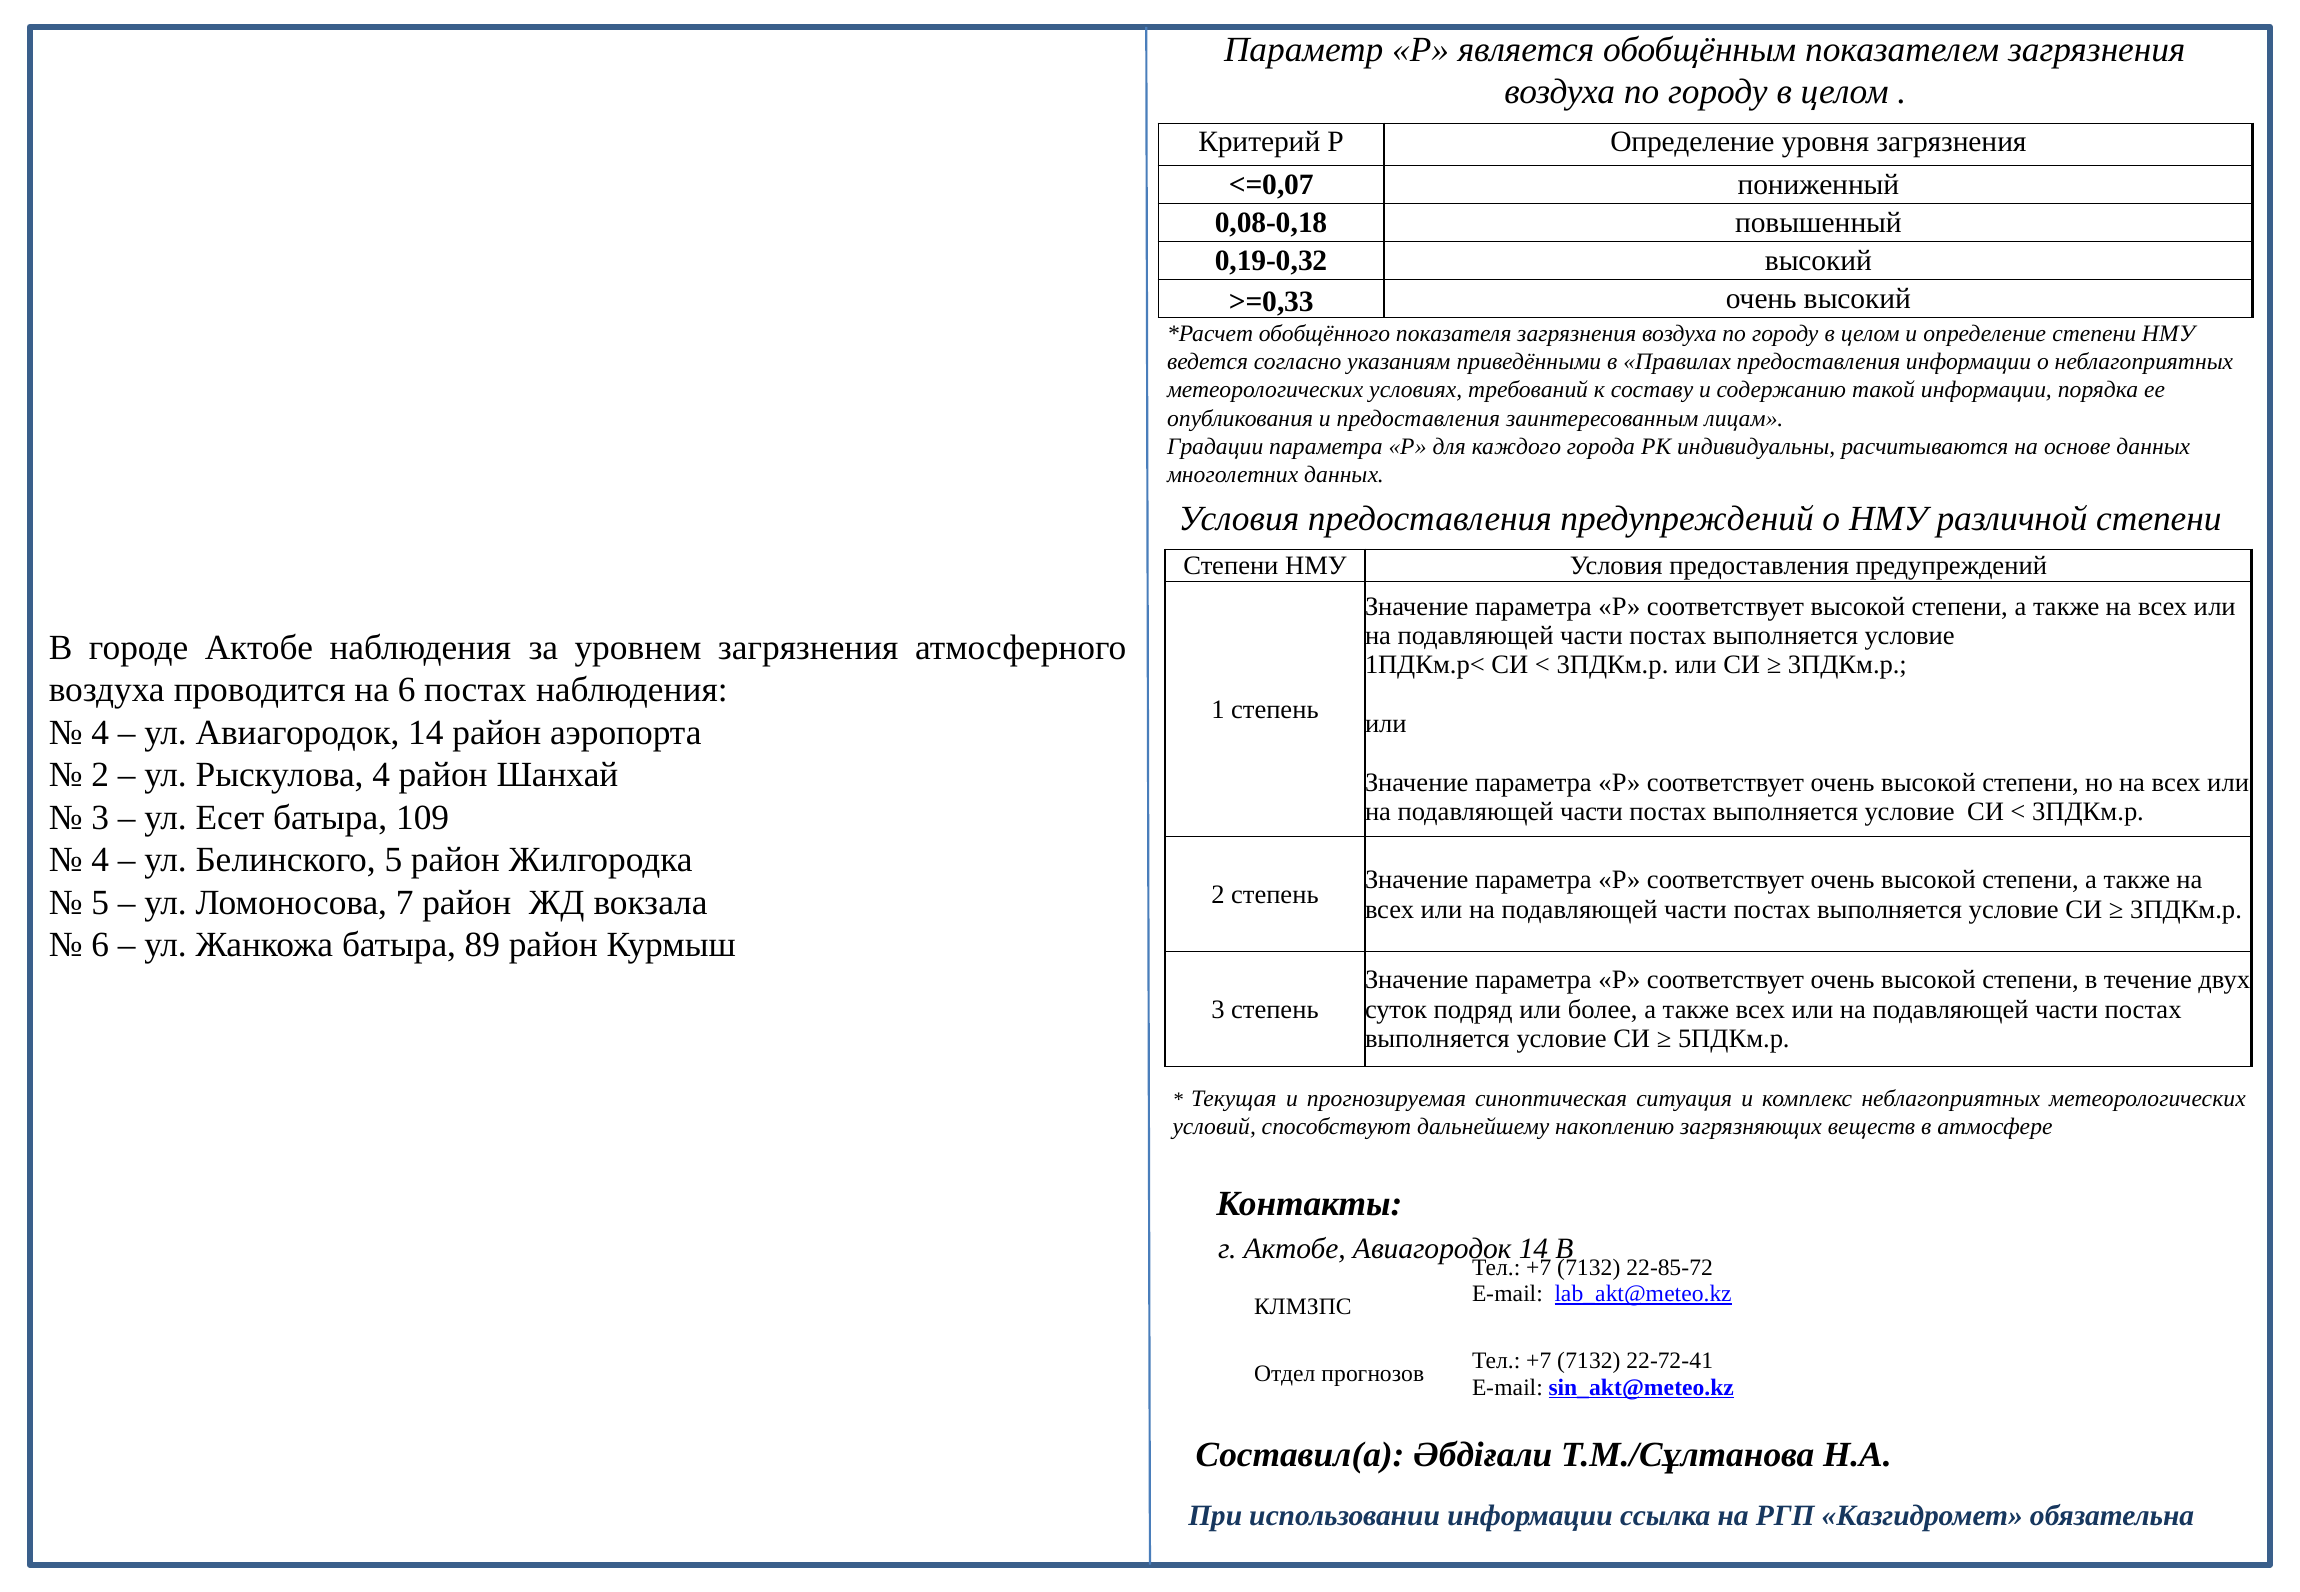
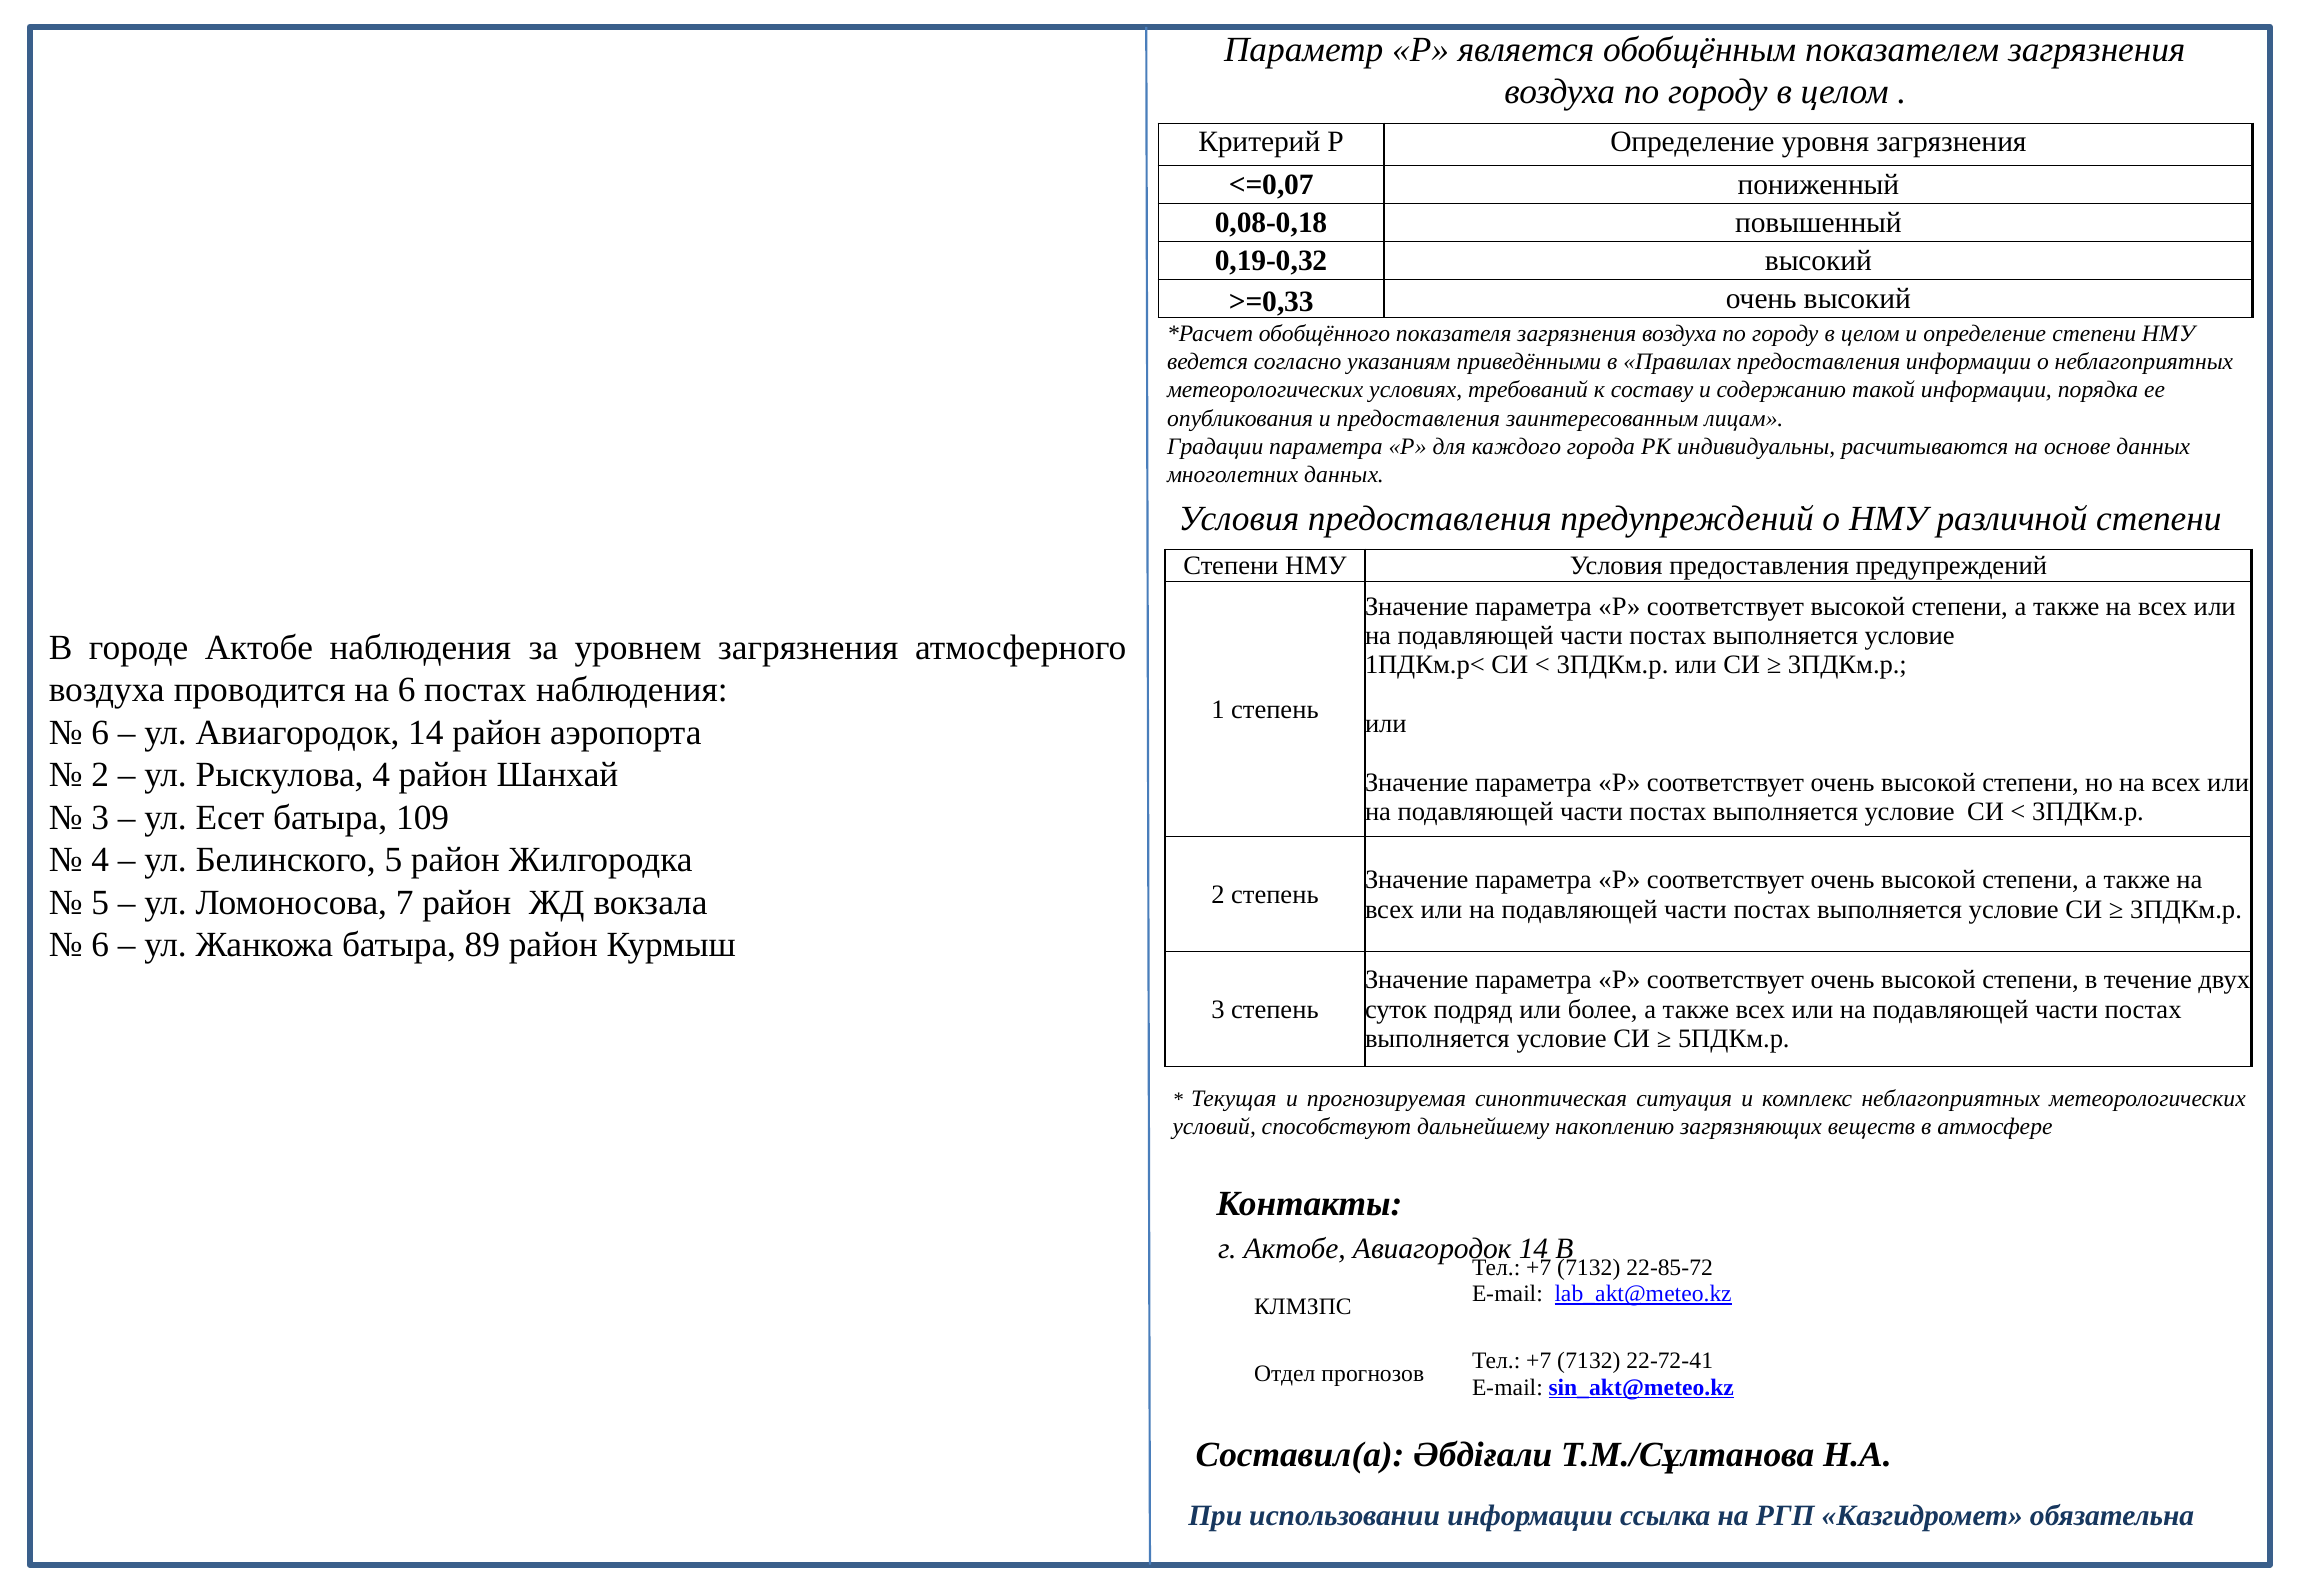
4: 4 -> 6 (100, 733)
